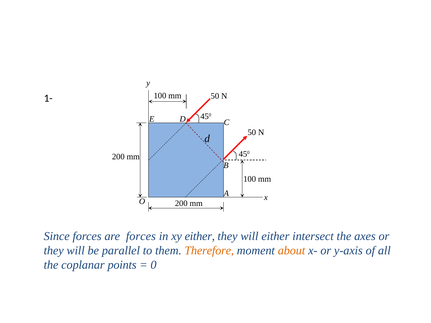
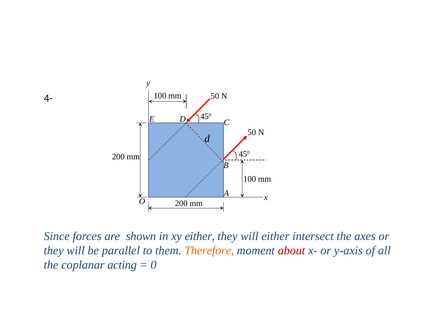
1-: 1- -> 4- (48, 98)
are forces: forces -> shown (141, 236)
about colour: orange -> red (292, 251)
points: points -> acting (122, 265)
